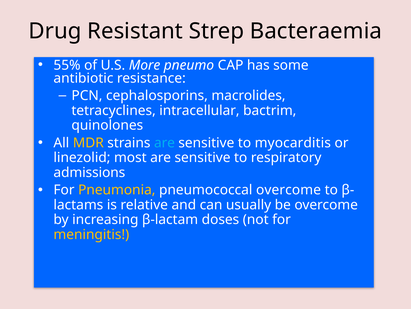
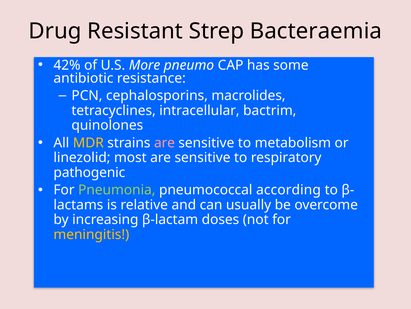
55%: 55% -> 42% (67, 65)
are colour: light blue -> pink (164, 143)
myocarditis: myocarditis -> metabolism (293, 143)
admissions: admissions -> pathogenic (89, 172)
Pneumonia colour: yellow -> light green (117, 190)
pneumococcal overcome: overcome -> according (288, 190)
